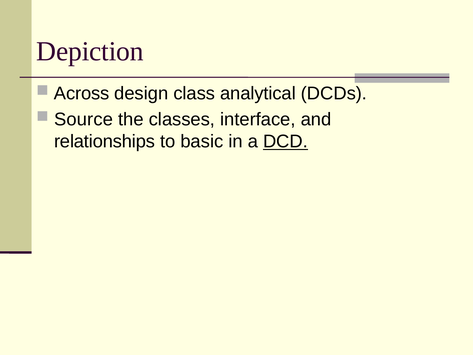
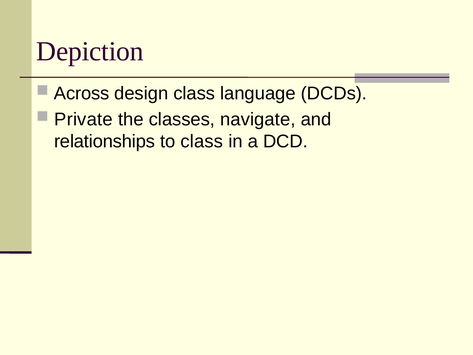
analytical: analytical -> language (258, 94)
Source: Source -> Private (83, 119)
interface: interface -> navigate (258, 119)
to basic: basic -> class (202, 141)
DCD underline: present -> none (285, 141)
